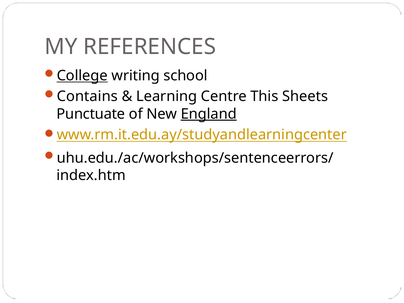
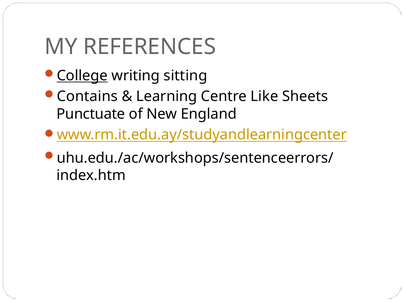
school: school -> sitting (185, 76)
This: This -> Like (264, 96)
England underline: present -> none (209, 114)
